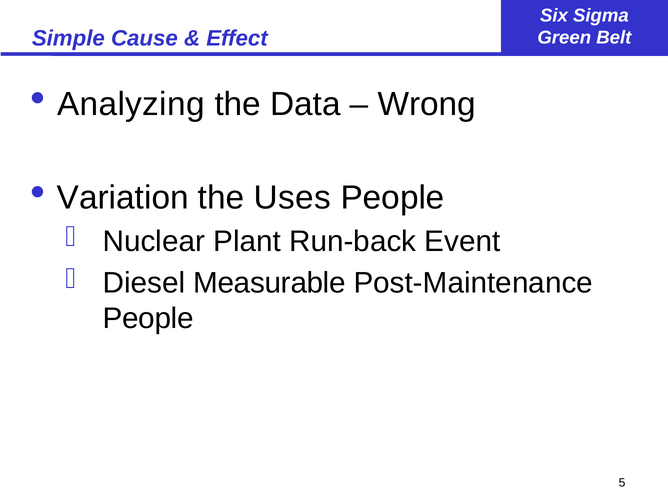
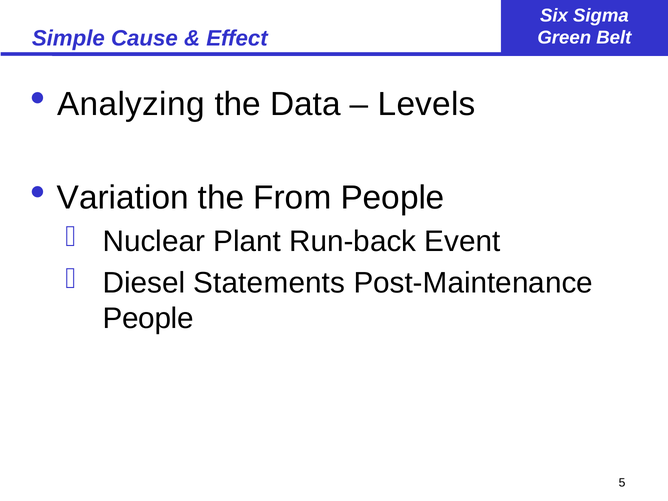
Wrong: Wrong -> Levels (427, 104)
Uses: Uses -> From (292, 198)
Measurable: Measurable -> Statements (269, 283)
